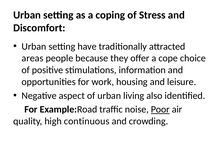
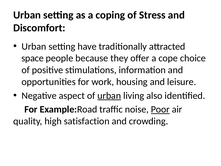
areas: areas -> space (33, 58)
urban underline: none -> present (109, 95)
continuous: continuous -> satisfaction (87, 121)
